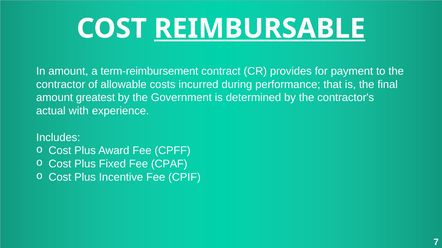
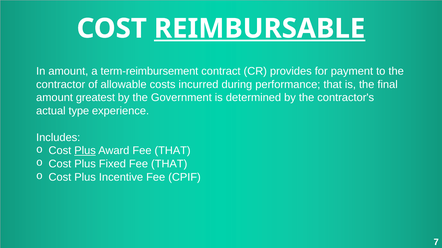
with: with -> type (79, 111)
Plus underline: none -> present (85, 151)
Award Fee CPFF: CPFF -> THAT (173, 151)
Fixed Fee CPAF: CPAF -> THAT (169, 164)
